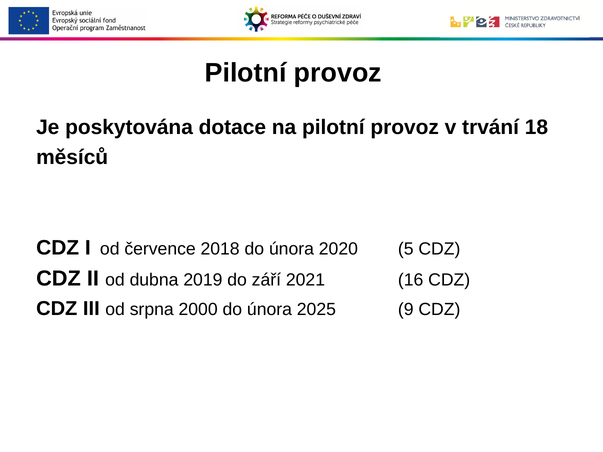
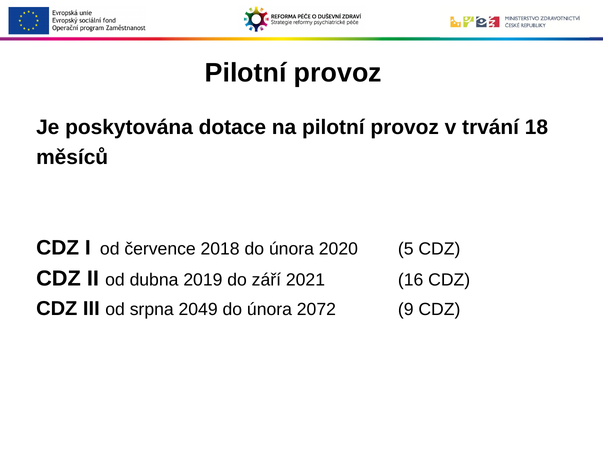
2000: 2000 -> 2049 (198, 310)
2025: 2025 -> 2072 (316, 310)
